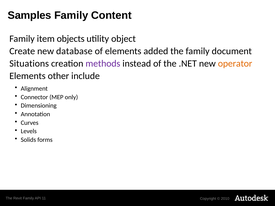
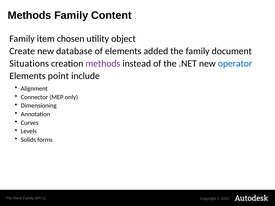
Samples: Samples -> Methods (30, 15)
objects: objects -> chosen (71, 39)
operator colour: orange -> blue (235, 64)
other: other -> point (58, 76)
